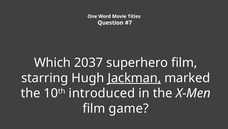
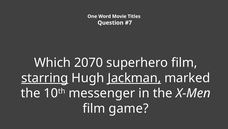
2037: 2037 -> 2070 (89, 62)
starring underline: none -> present (45, 78)
introduced: introduced -> messenger (102, 93)
